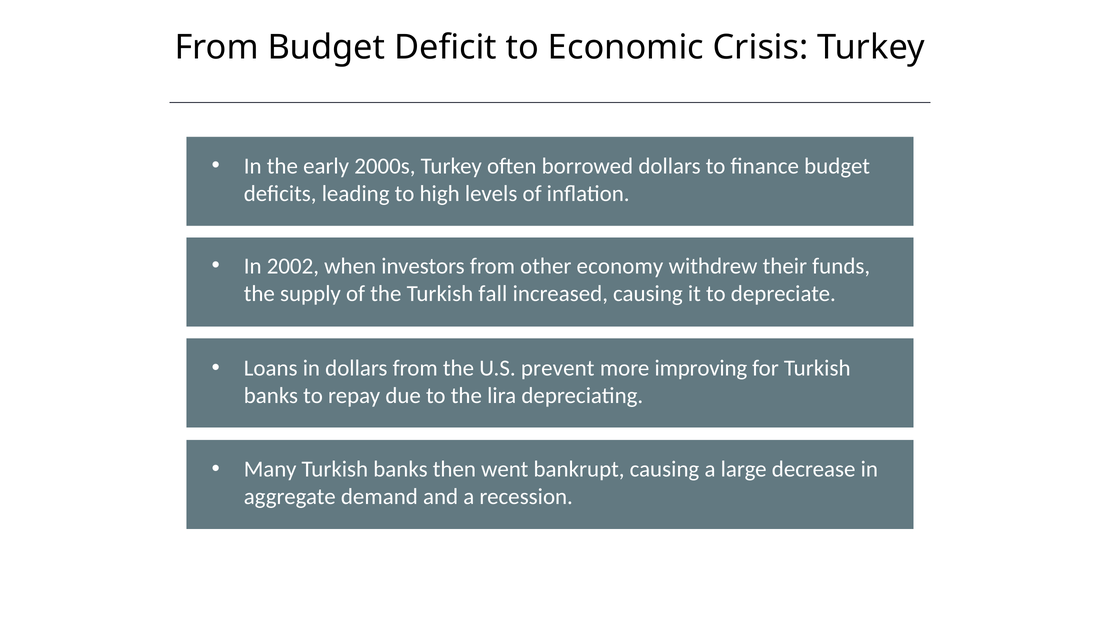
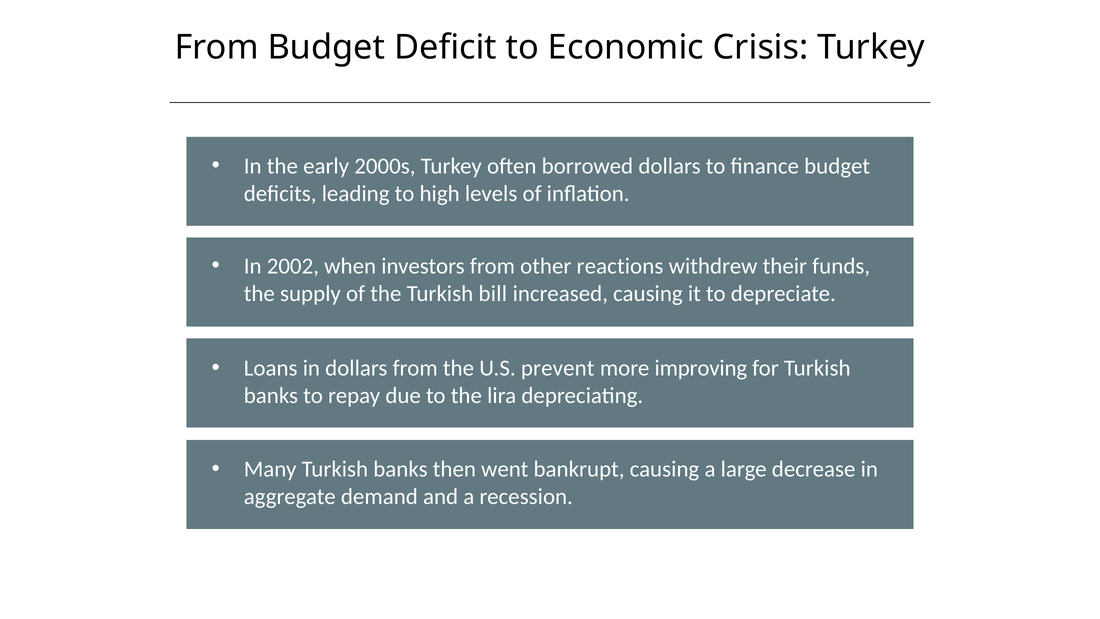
economy: economy -> reactions (620, 266)
fall: fall -> bill (493, 294)
